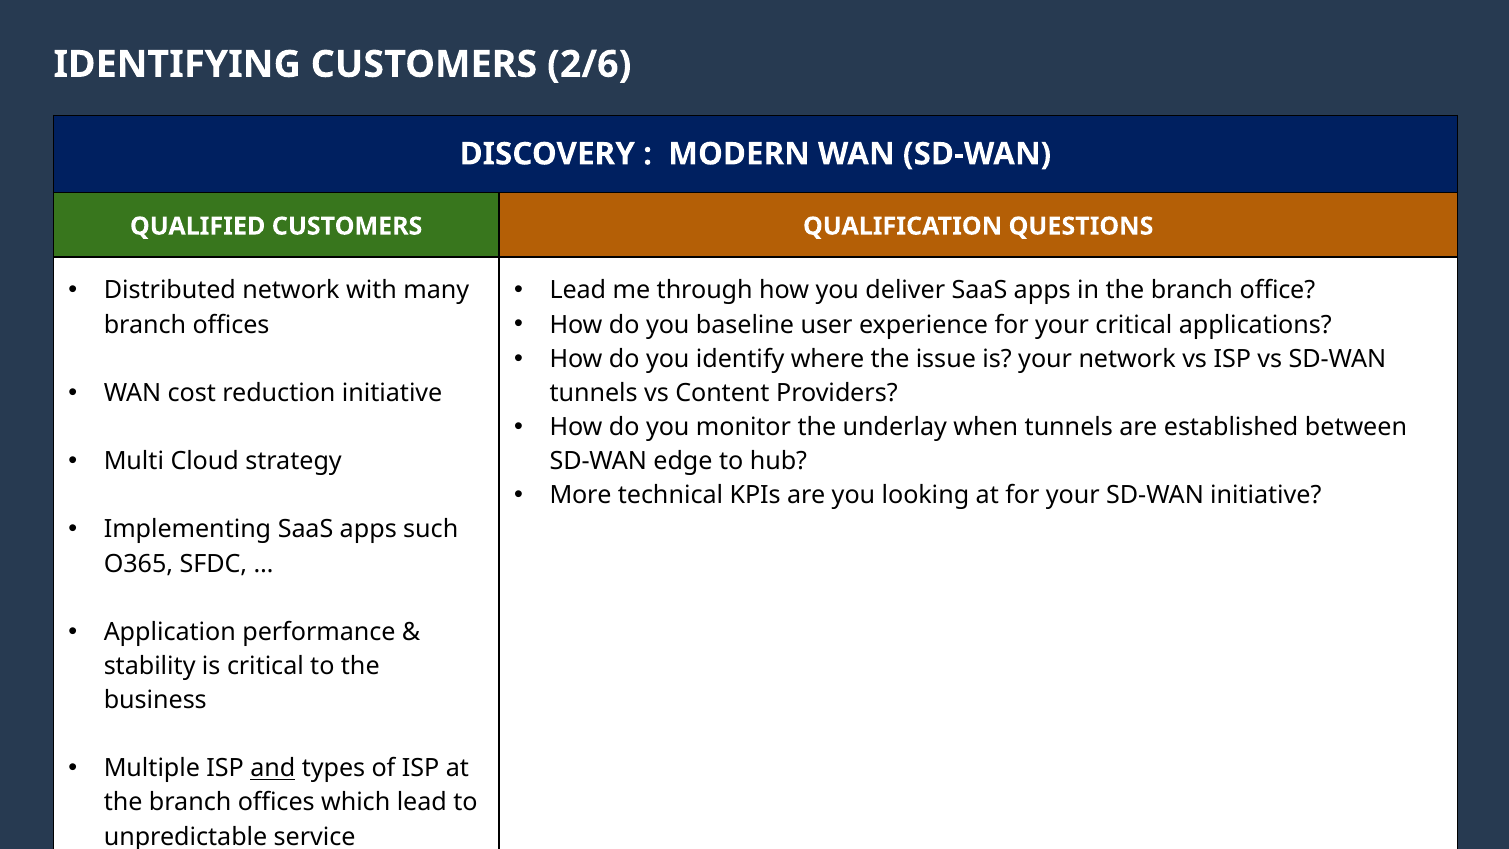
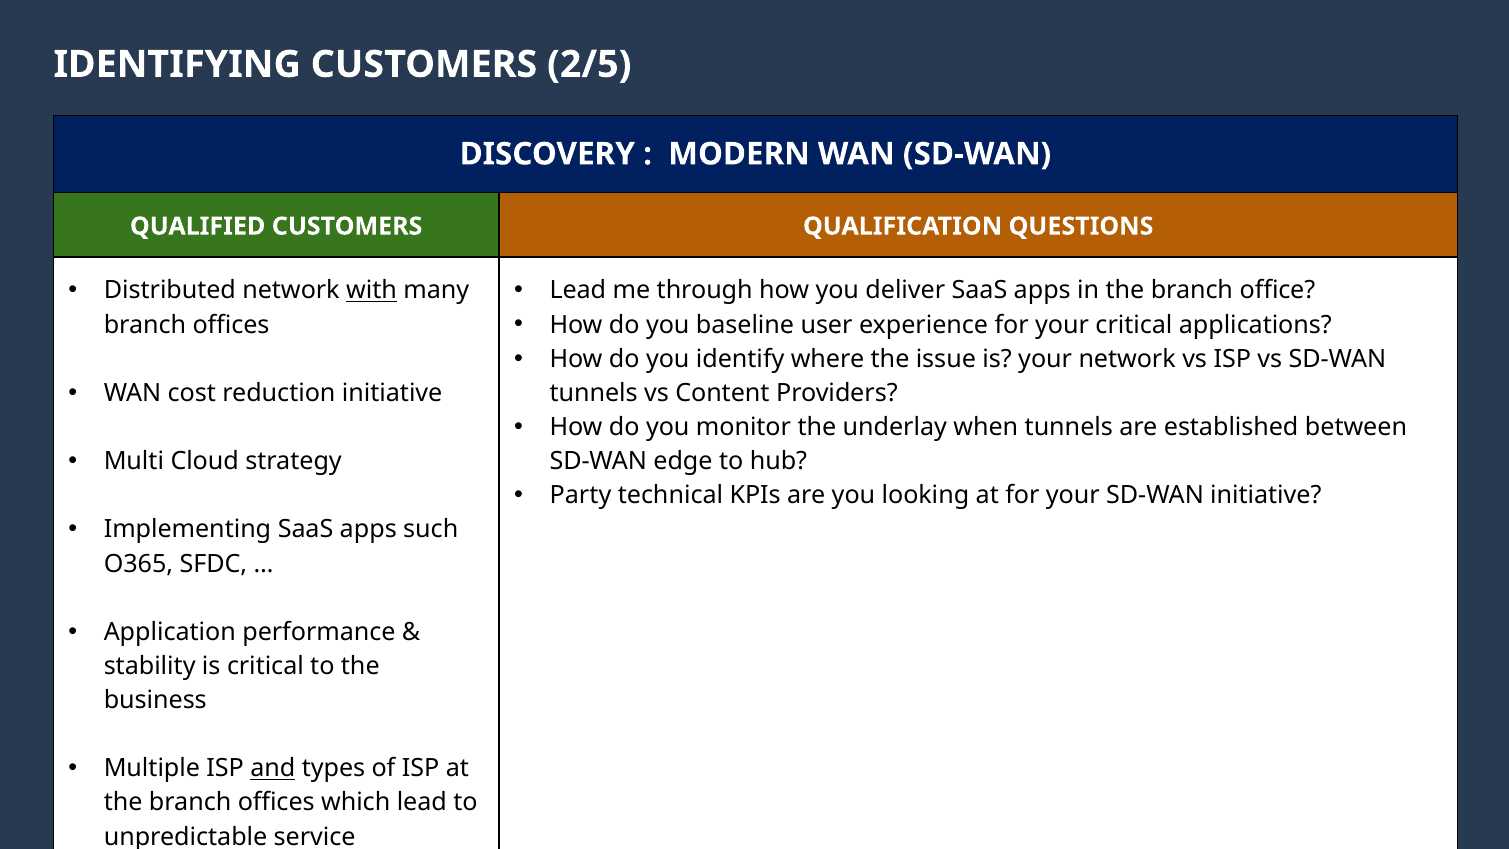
2/6: 2/6 -> 2/5 (589, 64)
with underline: none -> present (372, 291)
More: More -> Party (580, 495)
